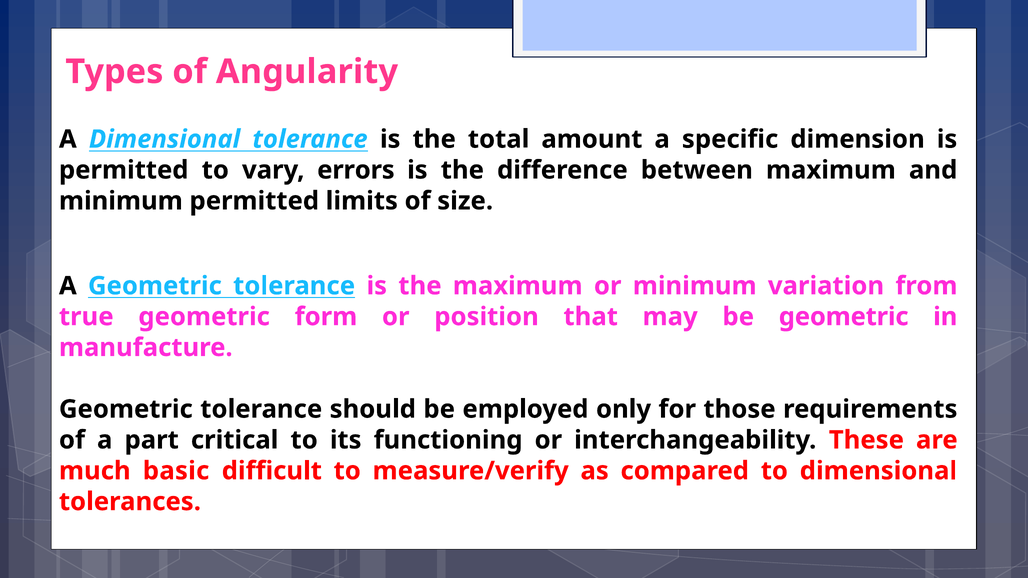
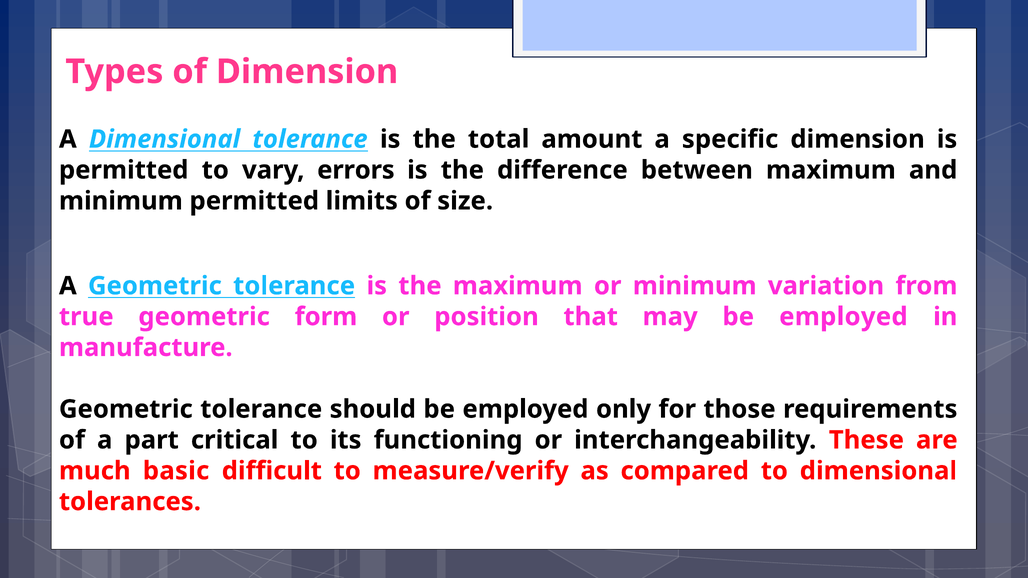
of Angularity: Angularity -> Dimension (307, 72)
may be geometric: geometric -> employed (843, 317)
